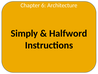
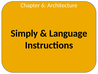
Halfword: Halfword -> Language (68, 33)
